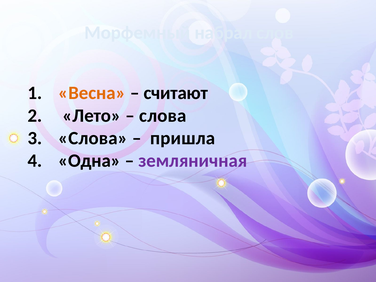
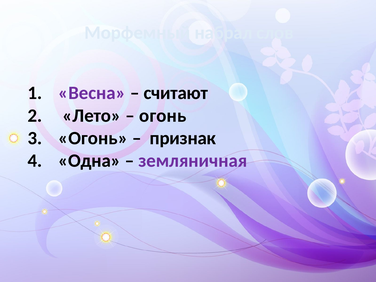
Весна colour: orange -> purple (92, 93)
слова: слова -> огонь (163, 116)
Слова: Слова -> Огонь (93, 138)
пришла: пришла -> признак (183, 138)
